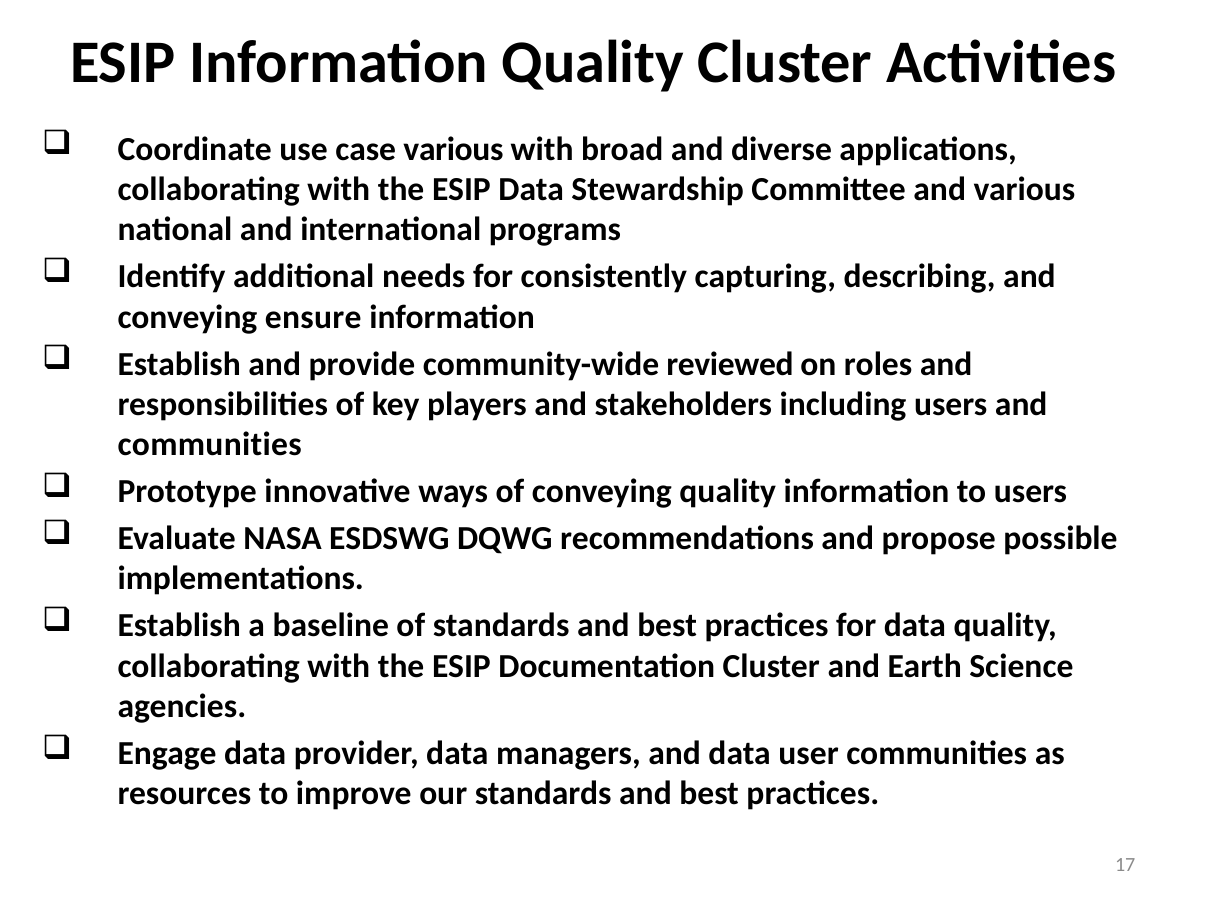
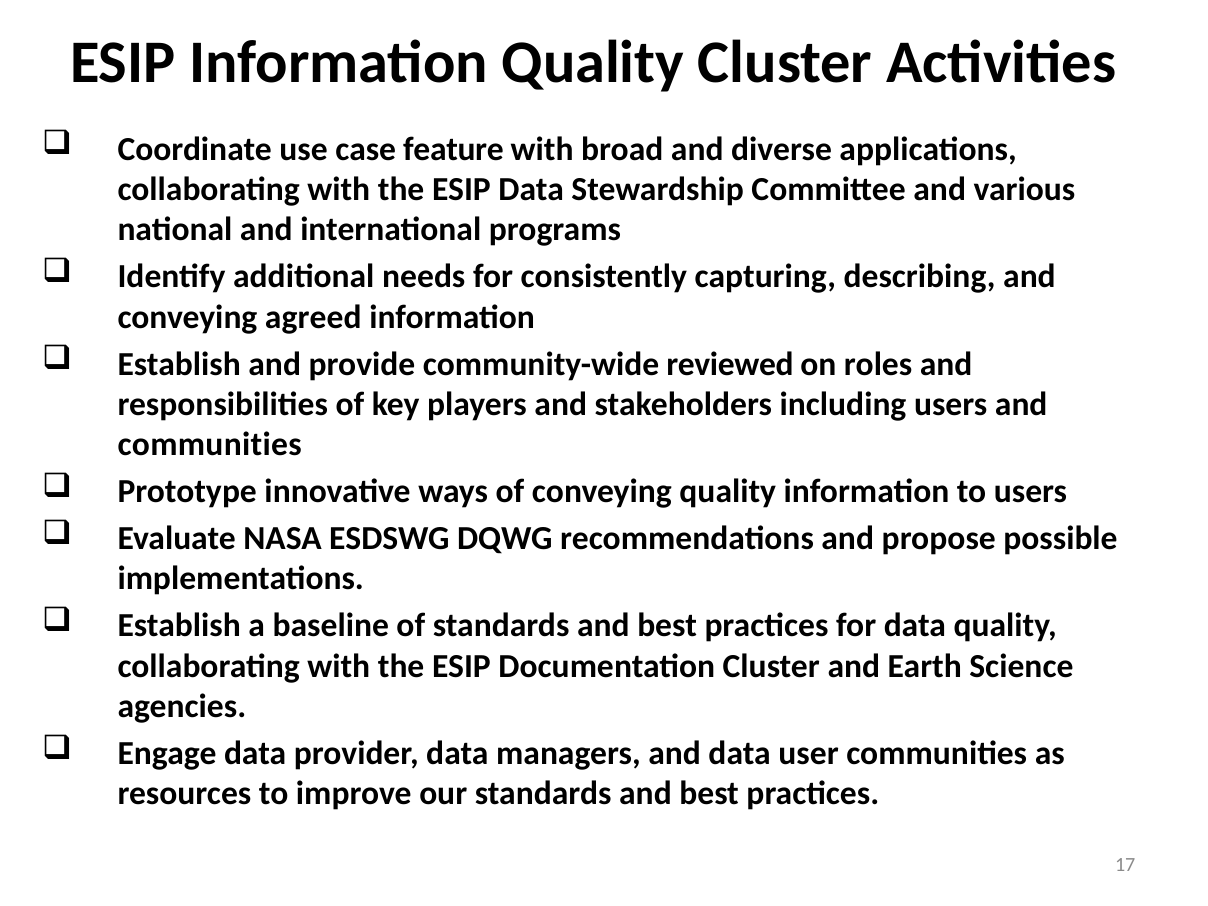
case various: various -> feature (453, 149)
ensure: ensure -> agreed (313, 317)
